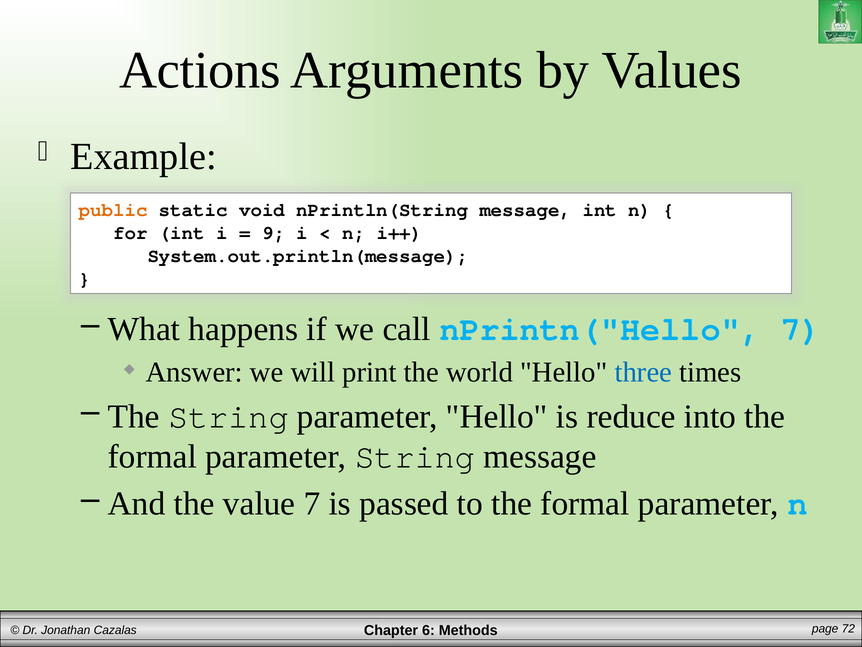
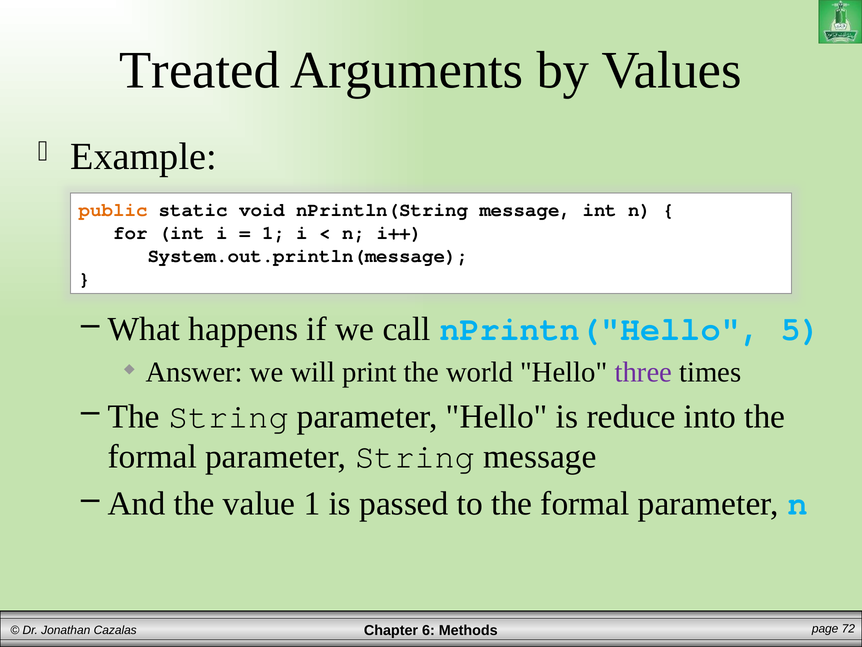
Actions: Actions -> Treated (200, 70)
9: 9 -> 1 (274, 233)
nPrintn("Hello 7: 7 -> 5 (801, 329)
three colour: blue -> purple (643, 372)
value 7: 7 -> 1 (312, 504)
